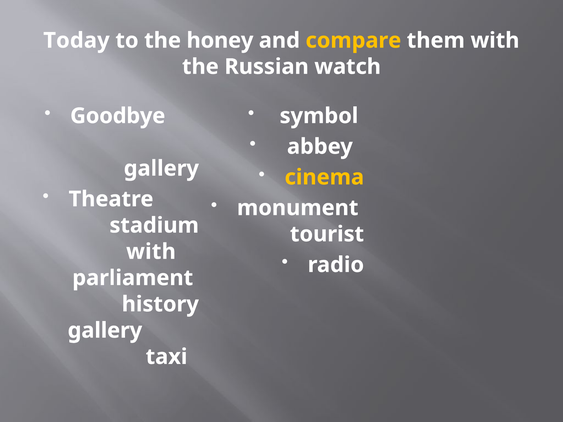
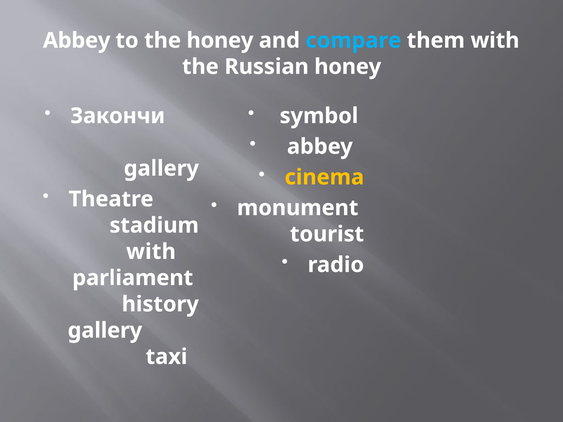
Today: Today -> Abbey (77, 40)
compare colour: yellow -> light blue (353, 40)
Russian watch: watch -> honey (348, 67)
Goodbye: Goodbye -> Закончи (118, 116)
